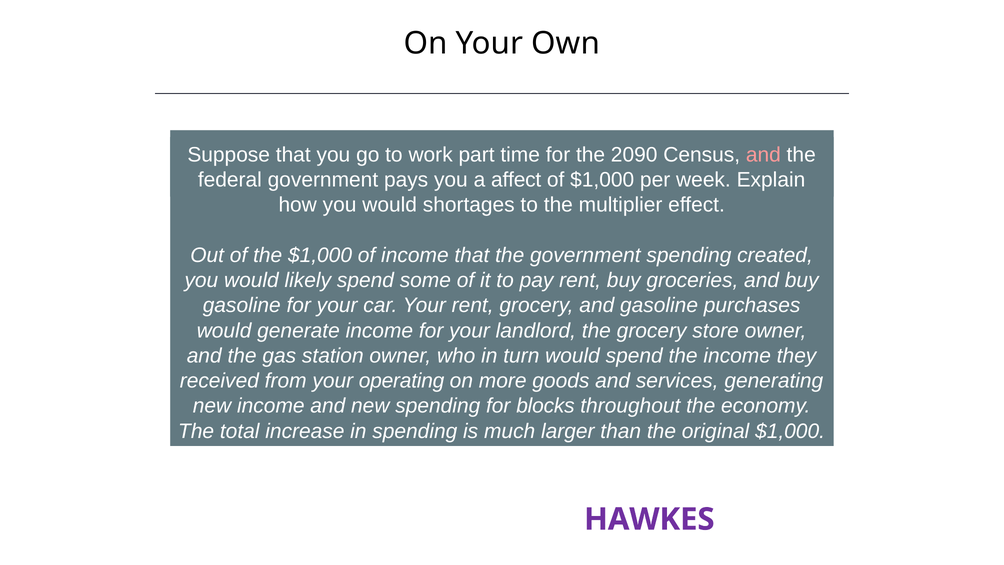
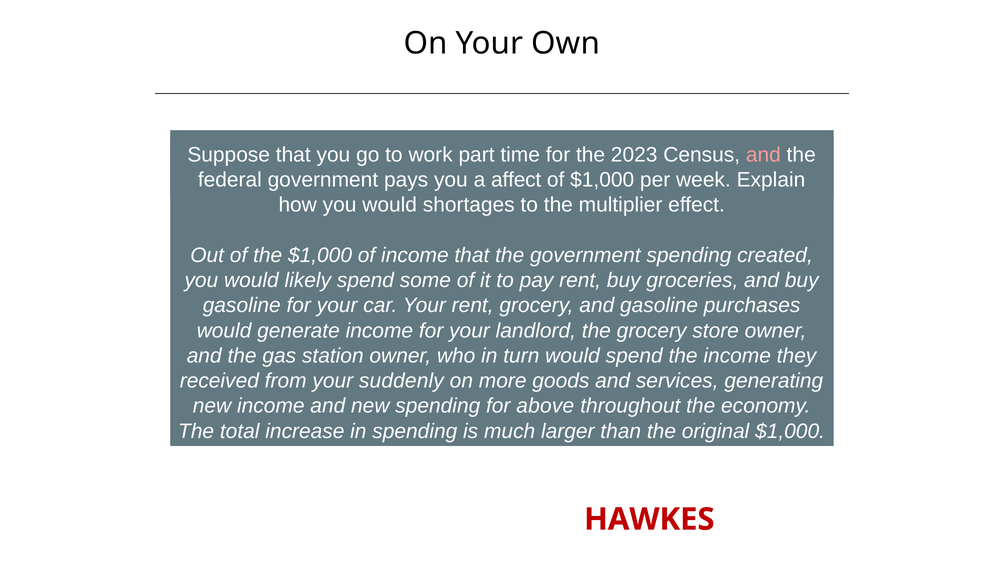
2090: 2090 -> 2023 (634, 155)
operating: operating -> suddenly (401, 381)
blocks: blocks -> above (545, 406)
HAWKES colour: purple -> red (649, 519)
